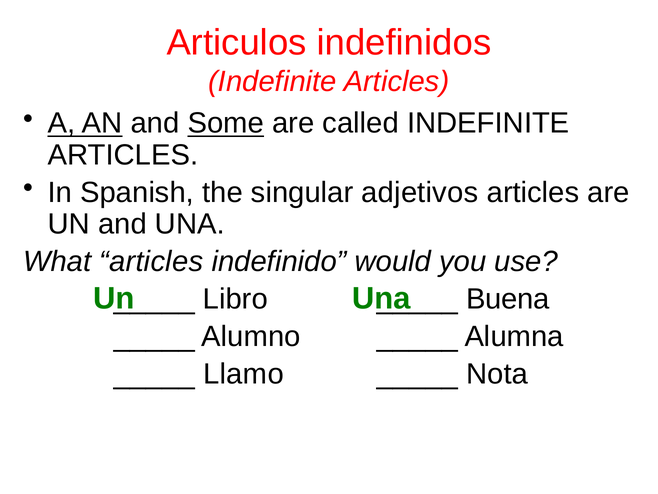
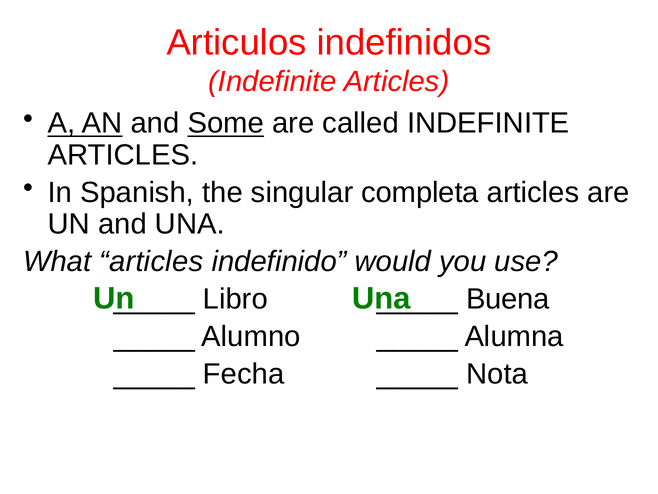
adjetivos: adjetivos -> completa (420, 192)
Llamo: Llamo -> Fecha (244, 374)
